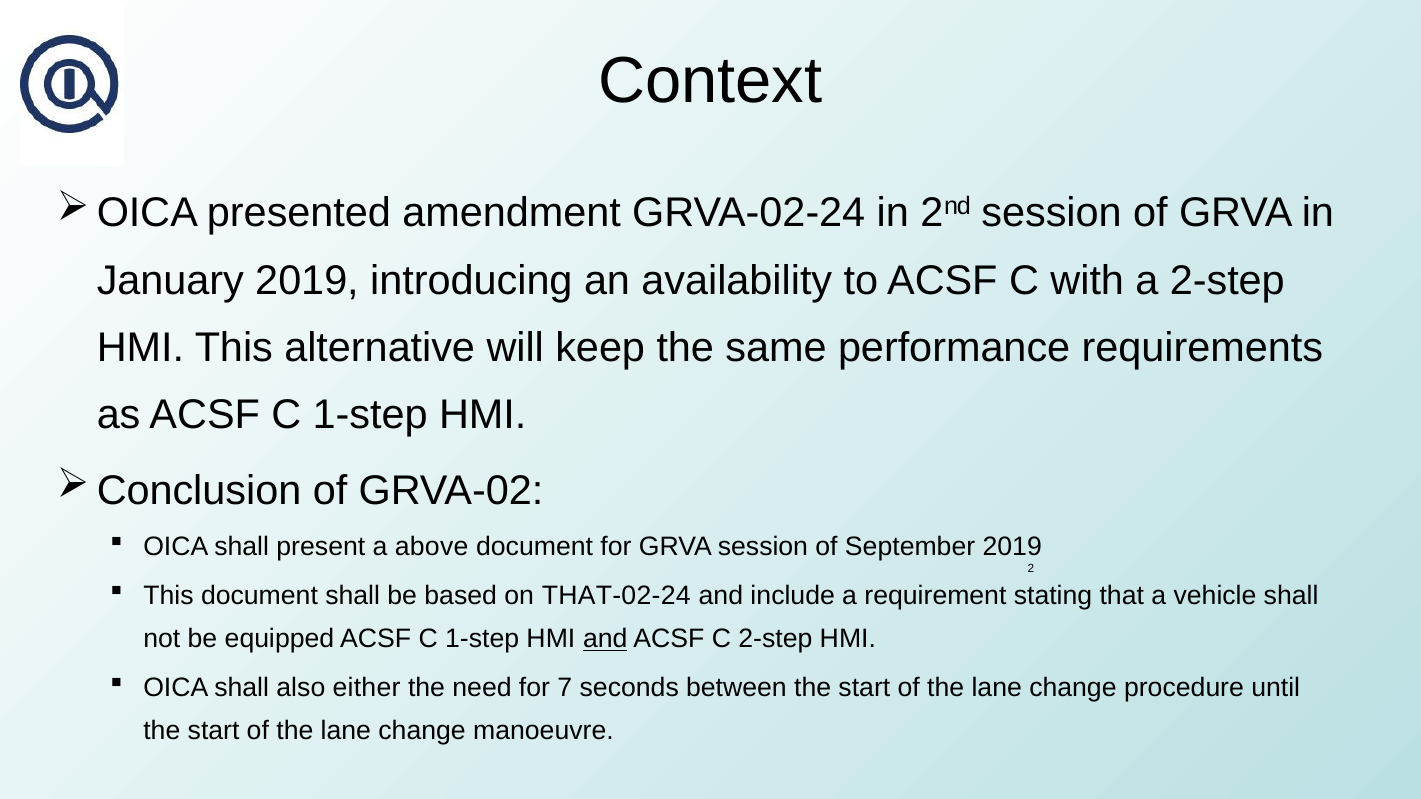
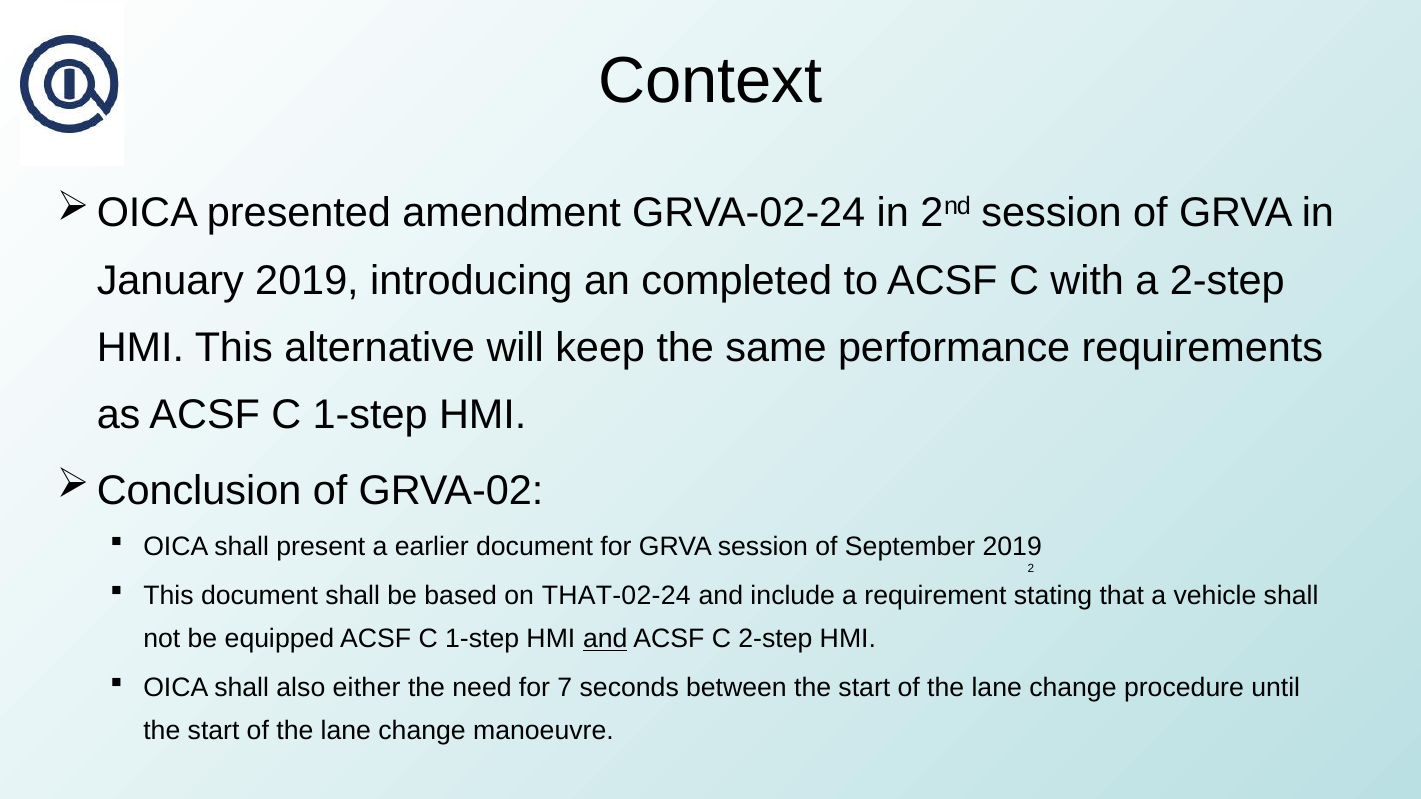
availability: availability -> completed (737, 281)
above: above -> earlier (432, 547)
